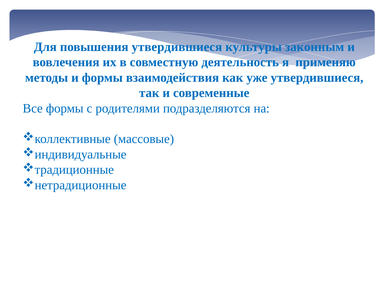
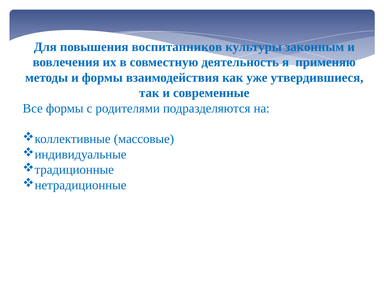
повышения утвердившиеся: утвердившиеся -> воспитанников (177, 47)
